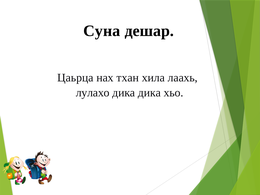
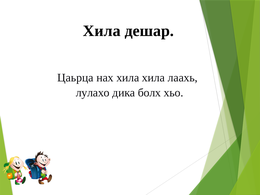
Суна: Суна -> Хила (102, 31)
нах тхан: тхан -> хила (128, 78)
дика дика: дика -> болх (149, 93)
